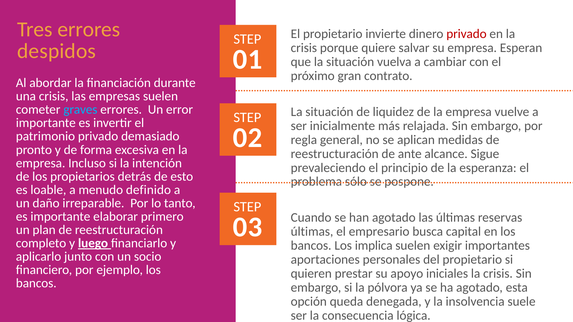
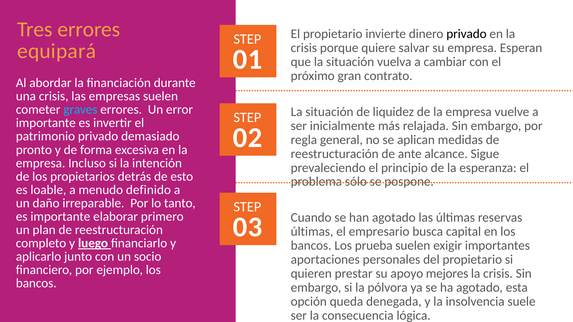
privado colour: red -> black (466, 34)
despidos: despidos -> equipará (57, 51)
implica: implica -> prueba (374, 246)
iniciales: iniciales -> mejores (447, 274)
